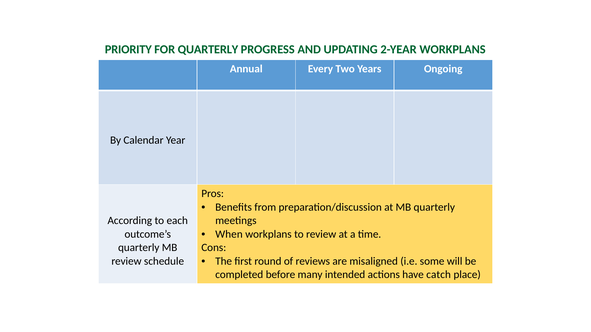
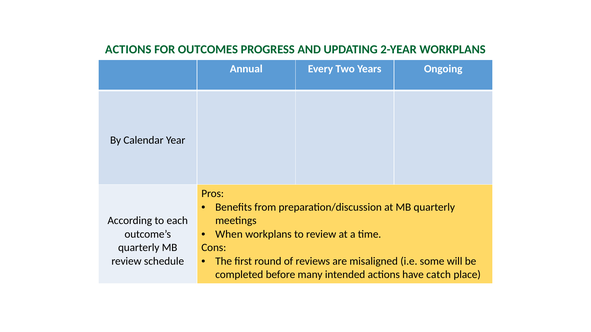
PRIORITY: PRIORITY -> ACTIONS (128, 49)
FOR QUARTERLY: QUARTERLY -> OUTCOMES (208, 49)
